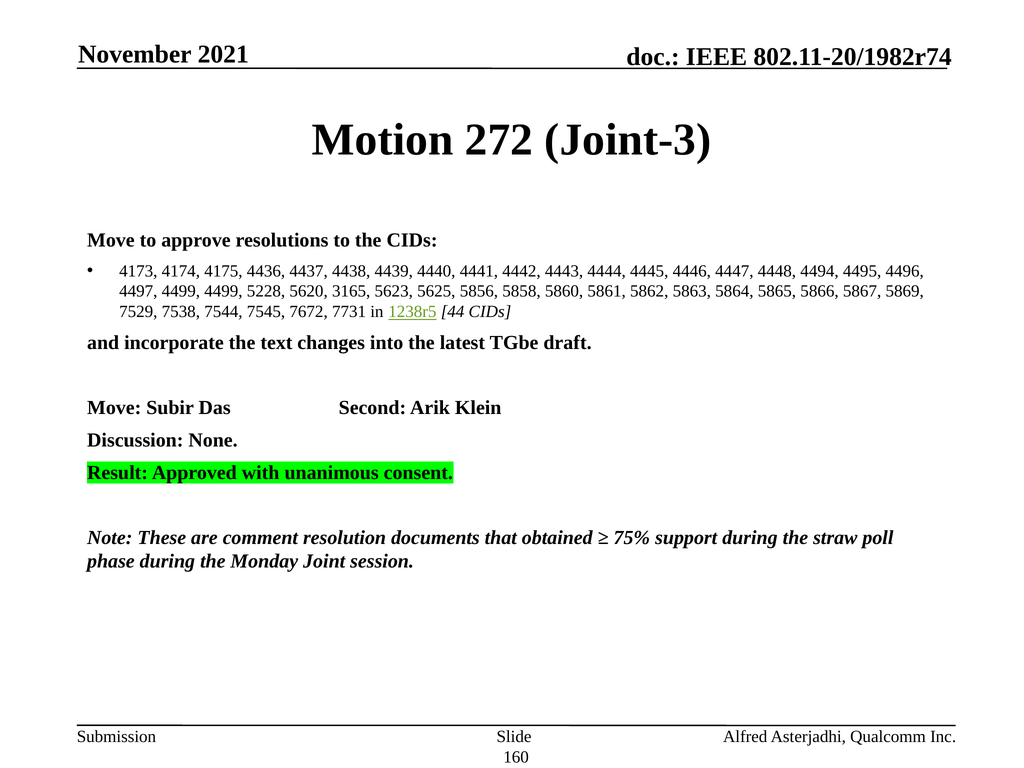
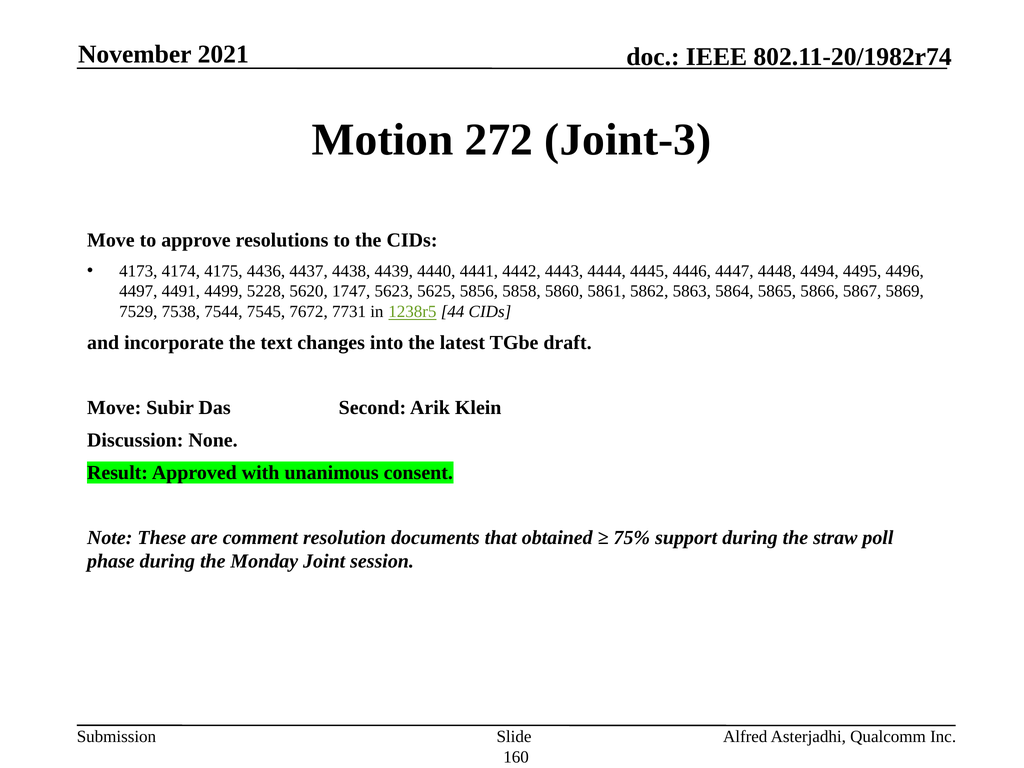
4497 4499: 4499 -> 4491 (181, 291)
3165: 3165 -> 1747 (351, 291)
